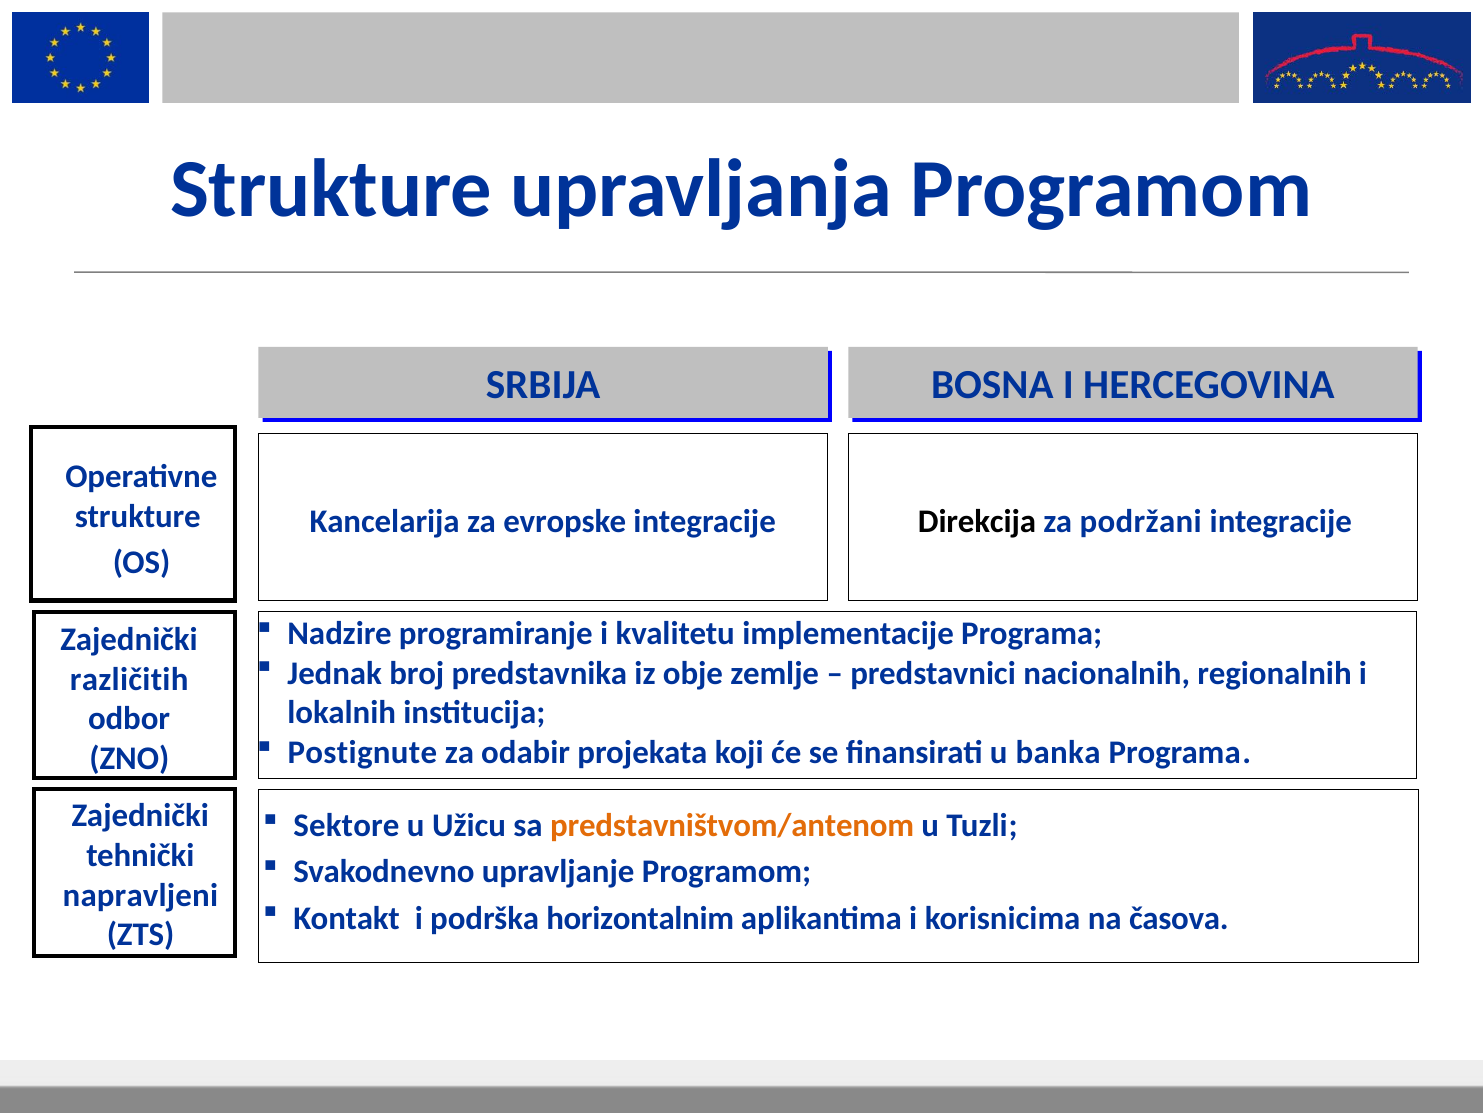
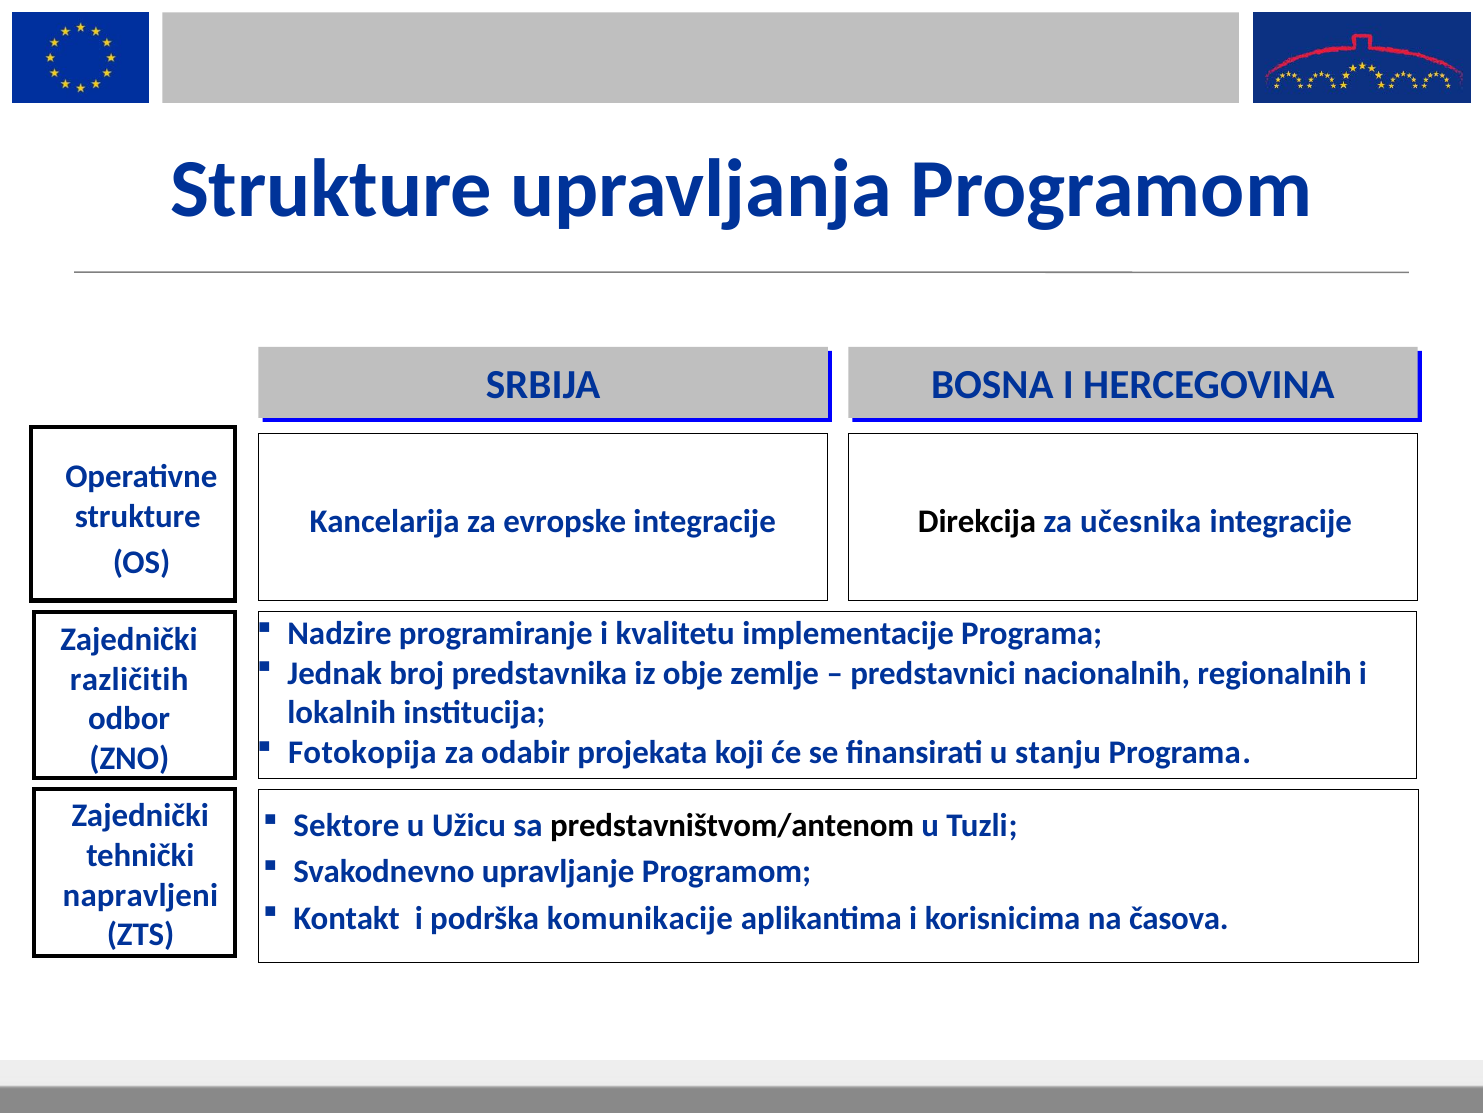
podržani: podržani -> učesnika (1141, 521)
Postignute: Postignute -> Fotokopija (362, 752)
banka: banka -> stanju (1058, 752)
predstavništvom/antenom colour: orange -> black (732, 825)
horizontalnim: horizontalnim -> komunikacije (640, 918)
